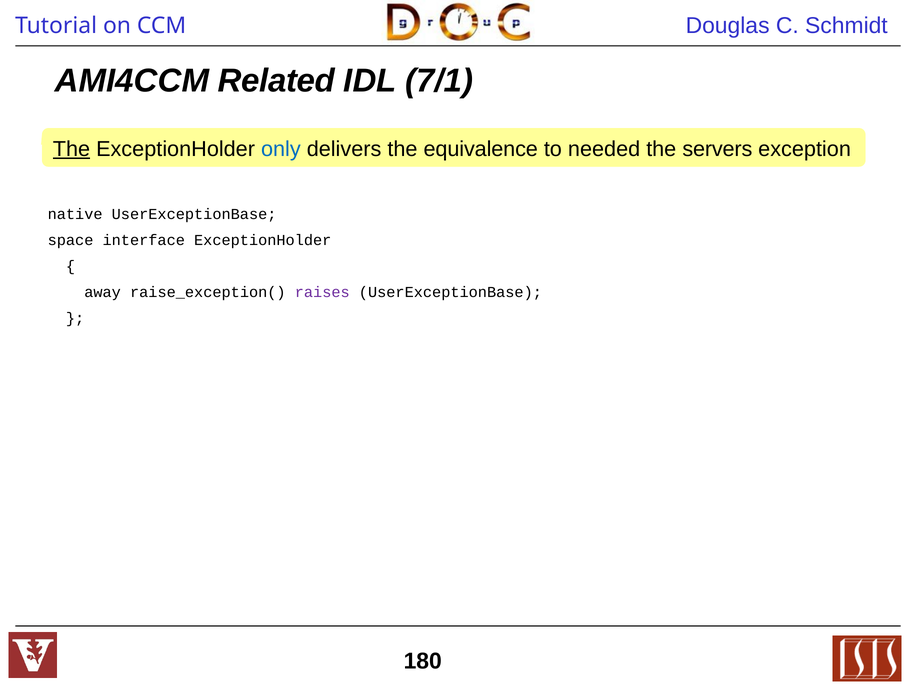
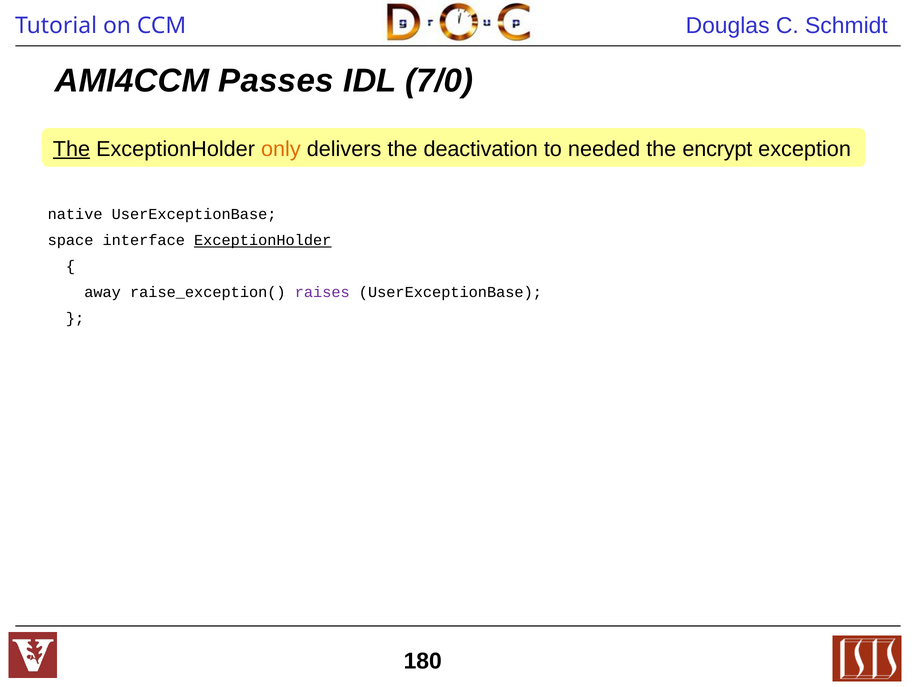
Related: Related -> Passes (276, 81)
7/1: 7/1 -> 7/0 (439, 81)
only colour: blue -> orange (281, 149)
equivalence: equivalence -> deactivation (481, 149)
servers: servers -> encrypt (717, 149)
ExceptionHolder underline: none -> present (263, 240)
